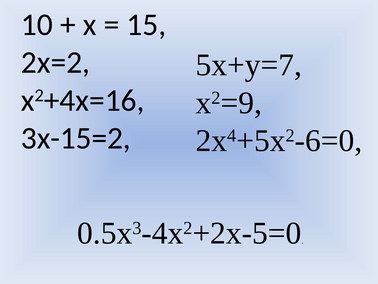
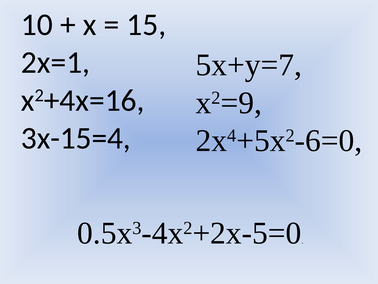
2x=2: 2x=2 -> 2x=1 (56, 62)
3x-15=2: 3x-15=2 -> 3x-15=4 (76, 138)
